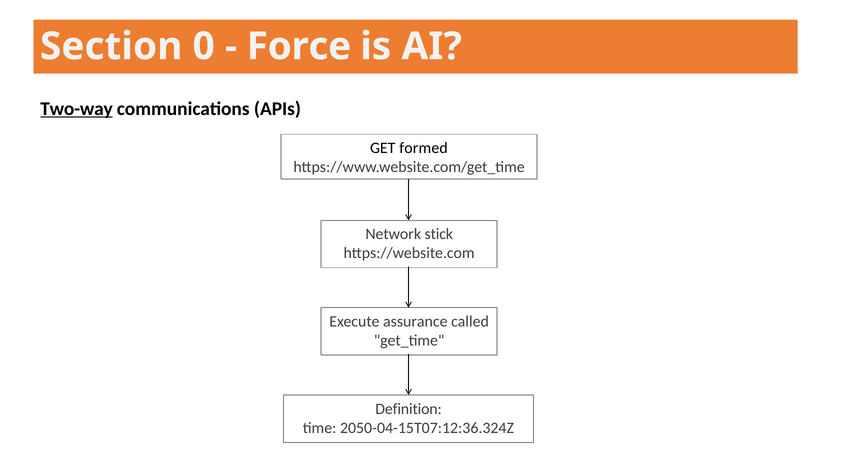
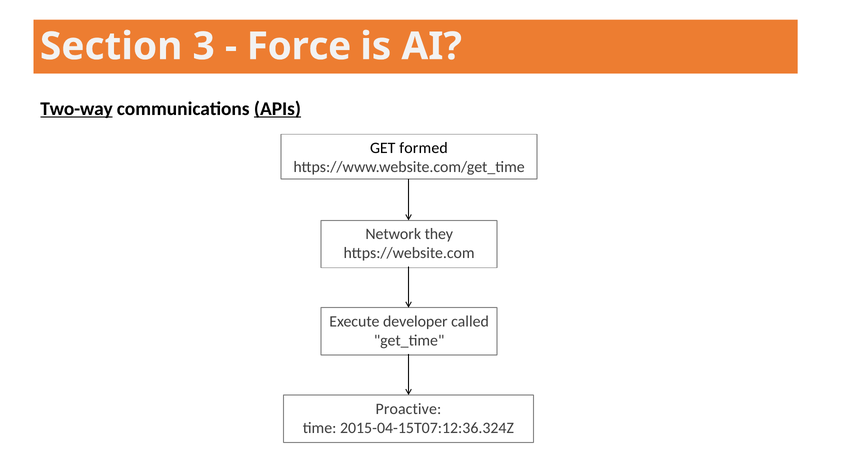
0: 0 -> 3 (204, 46)
APIs underline: none -> present (277, 109)
stick: stick -> they (439, 234)
assurance: assurance -> developer (415, 322)
Definition: Definition -> Proactive (408, 409)
2050-04-15T07:12:36.324Z: 2050-04-15T07:12:36.324Z -> 2015-04-15T07:12:36.324Z (427, 428)
